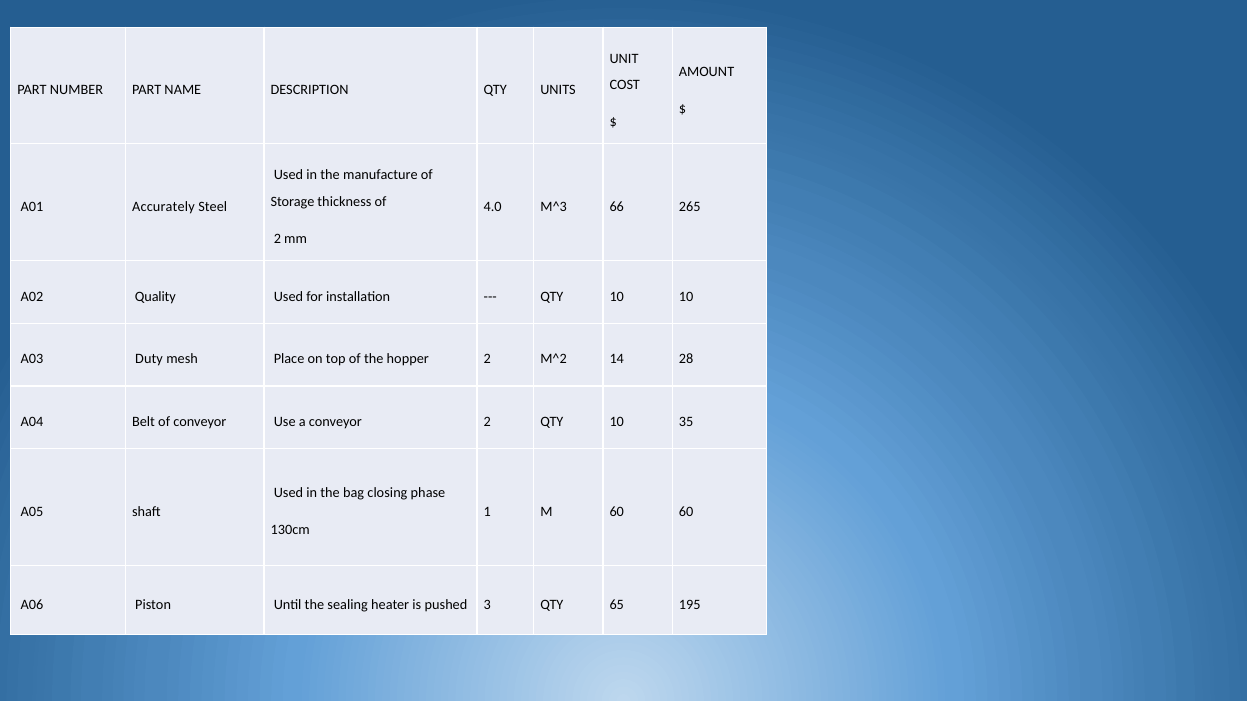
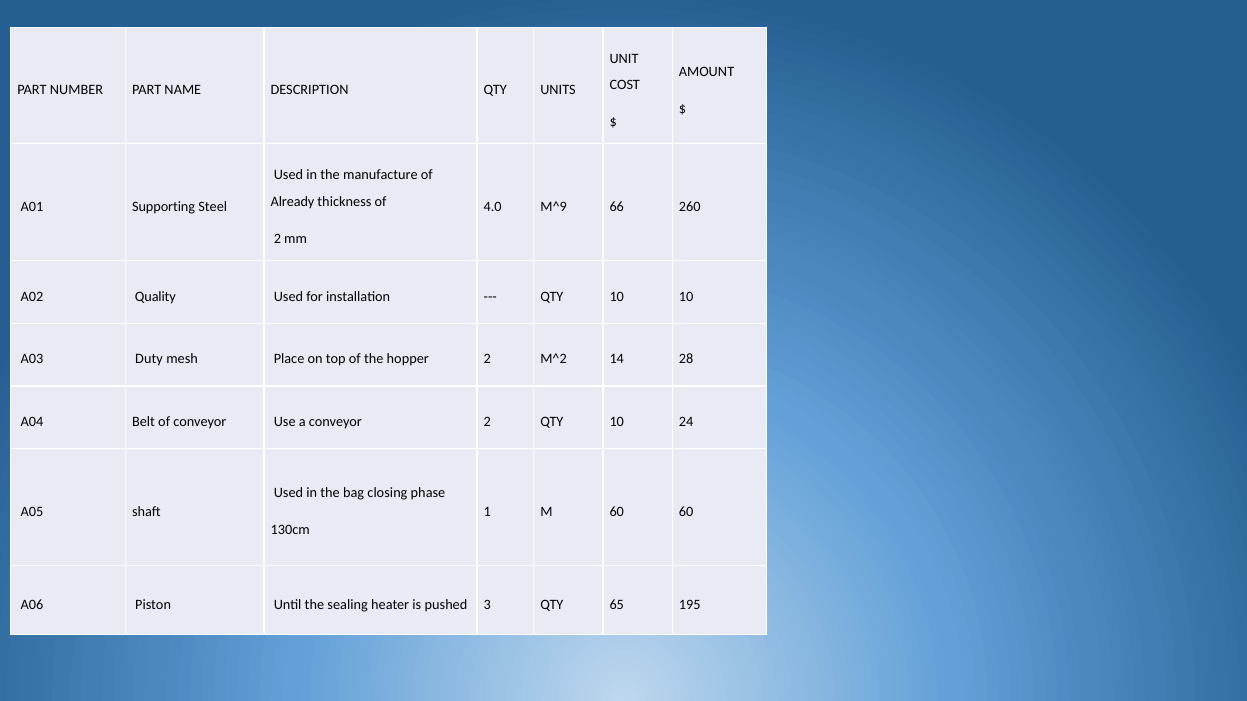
Storage: Storage -> Already (292, 202)
Accurately: Accurately -> Supporting (164, 207)
M^3: M^3 -> M^9 (554, 207)
265: 265 -> 260 (690, 207)
35: 35 -> 24 (686, 422)
